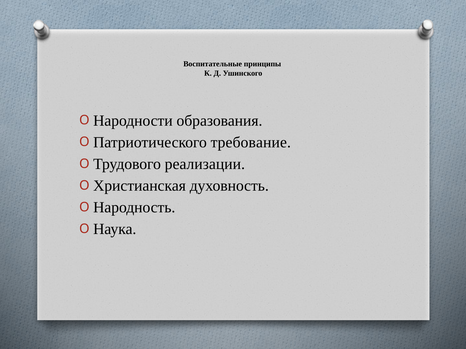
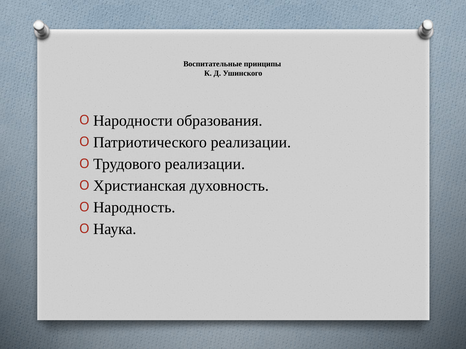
Патриотического требование: требование -> реализации (251, 142)
